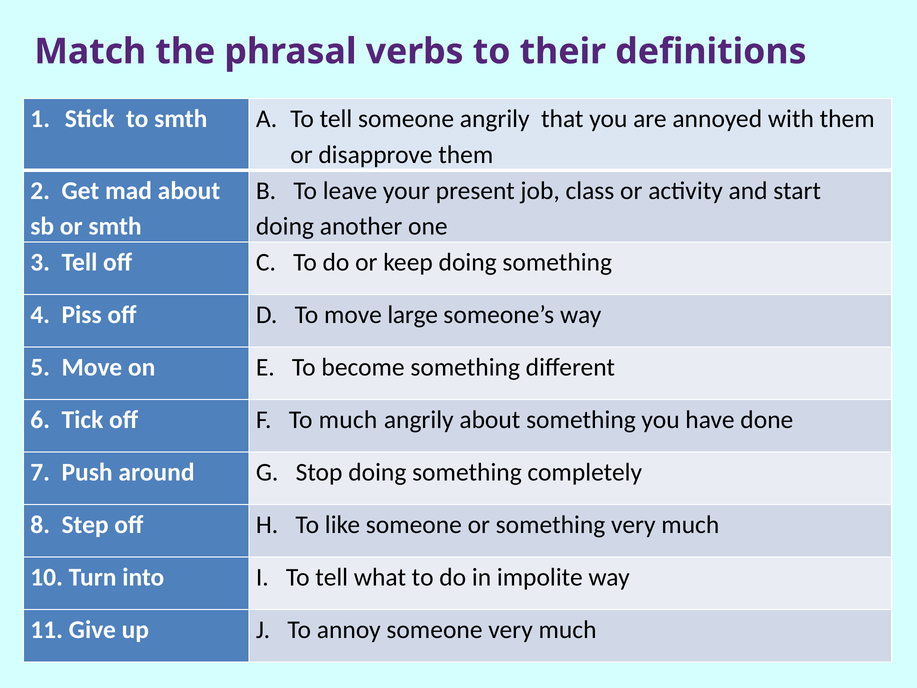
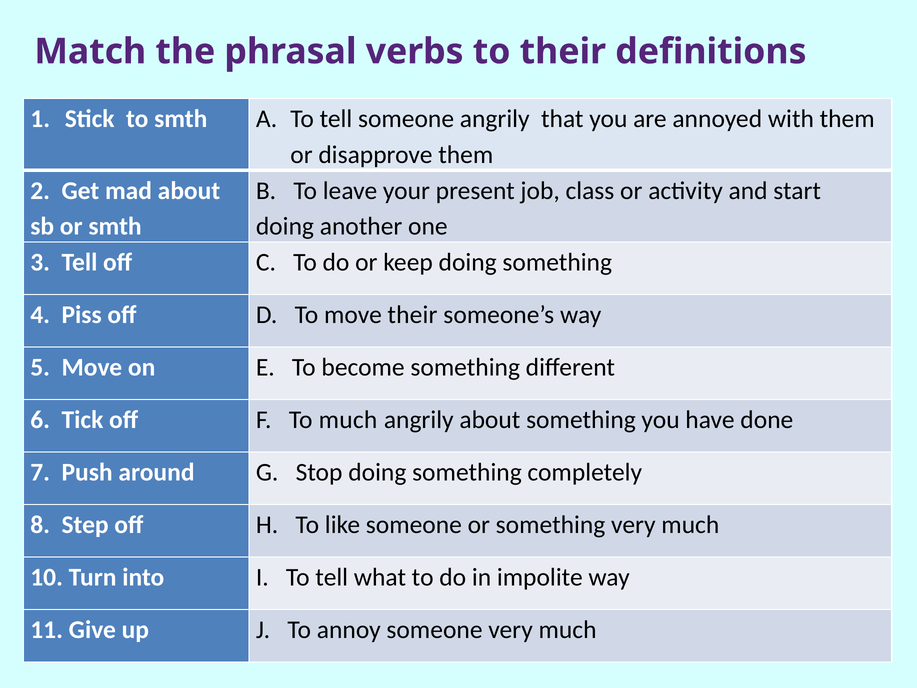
move large: large -> their (412, 315)
